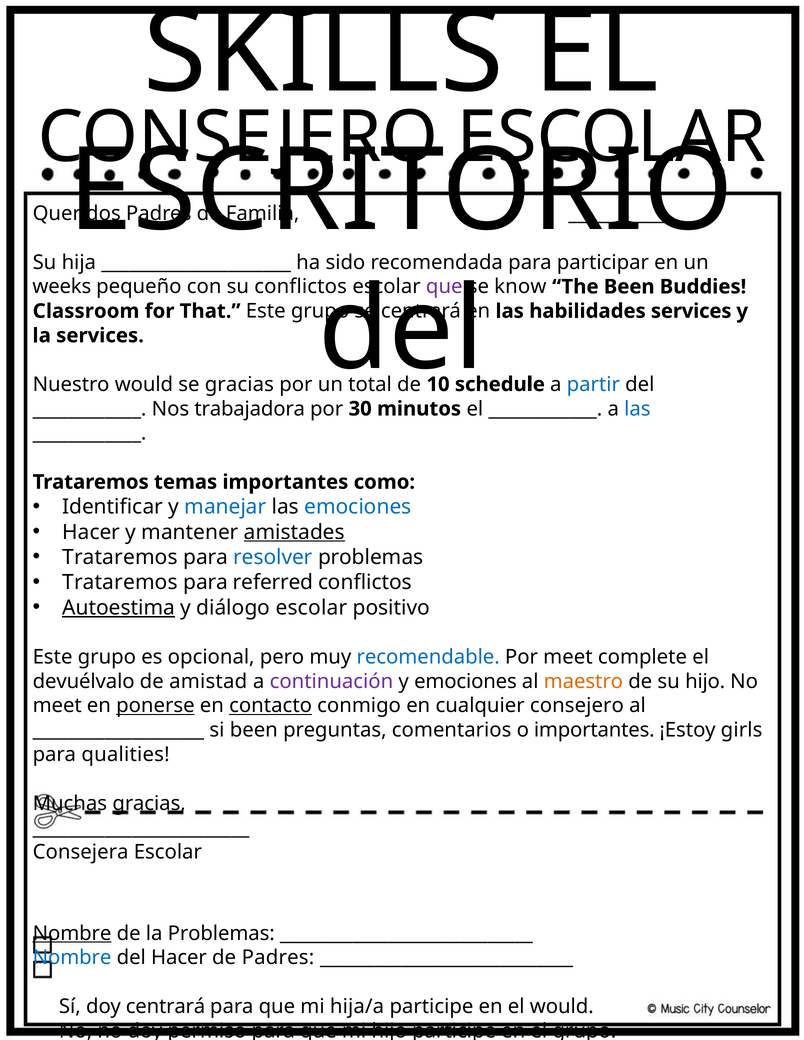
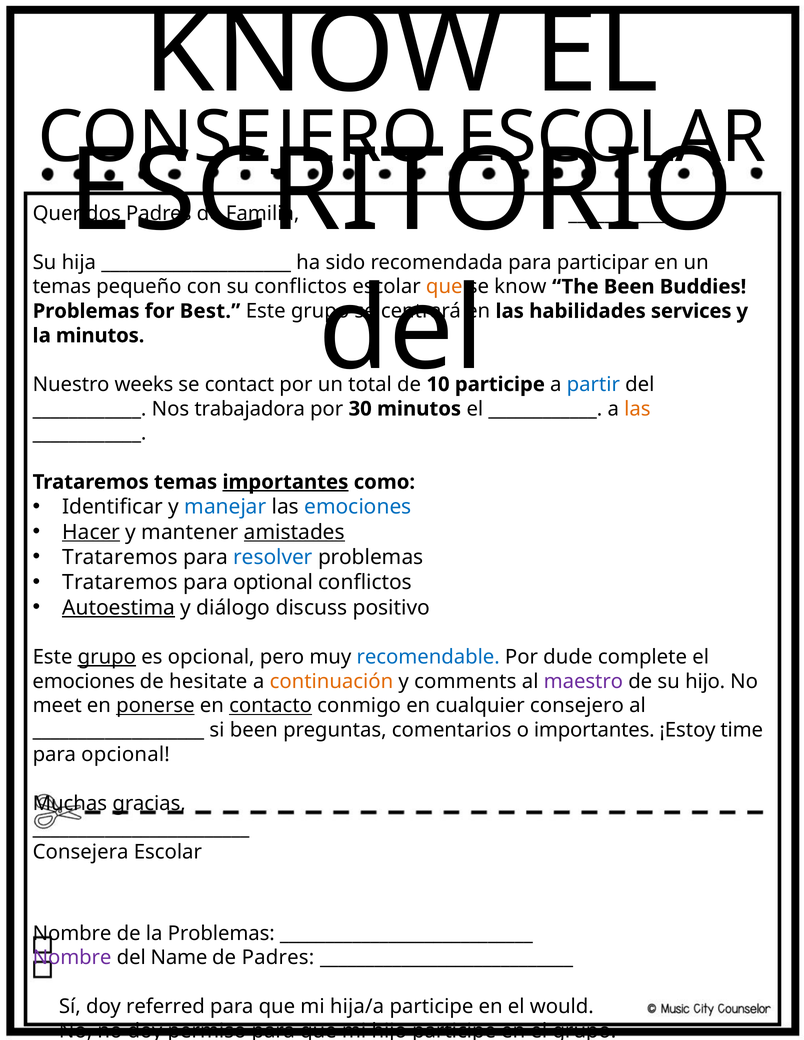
SKILLS: SKILLS -> KNOW (323, 53)
weeks: weeks -> temas (62, 287)
que colour: purple -> orange (444, 287)
Classroom: Classroom -> Problemas (86, 311)
That: That -> Best (210, 311)
la services: services -> minutos (100, 336)
Nuestro would: would -> weeks (144, 385)
se gracias: gracias -> contact (239, 385)
schedule: schedule -> participe (500, 385)
las colour: blue -> orange (637, 409)
importantes underline: none -> present (285, 482)
Hacer underline: none -> present (91, 532)
referred: referred -> optional (273, 583)
diálogo escolar: escolar -> discuss (312, 608)
grupo underline: none -> present (107, 657)
Por meet: meet -> dude (568, 657)
devuélvalo: devuélvalo -> emociones (84, 682)
amistad: amistad -> hesitate (208, 682)
continuación colour: purple -> orange (331, 682)
y emociones: emociones -> comments (465, 682)
maestro colour: orange -> purple (583, 682)
girls: girls -> time (742, 730)
para qualities: qualities -> opcional (126, 755)
Nombre underline: present -> none (72, 934)
Nombre colour: blue -> purple (72, 958)
del Hacer: Hacer -> Name (179, 958)
doy centrará: centrará -> referred (165, 1007)
